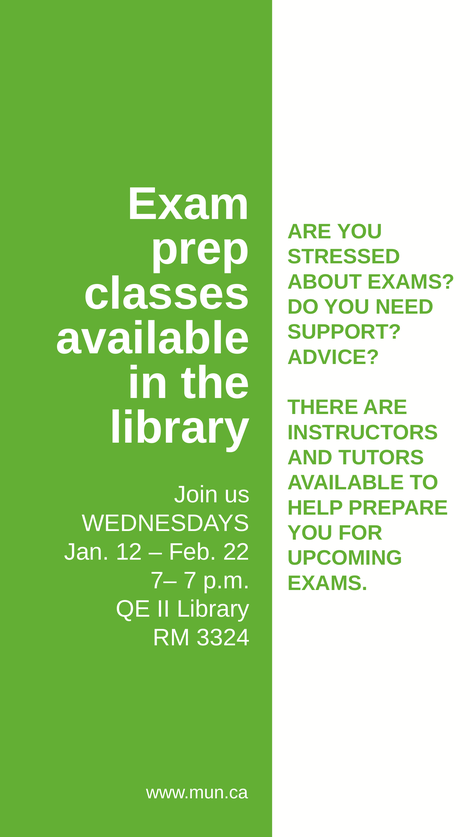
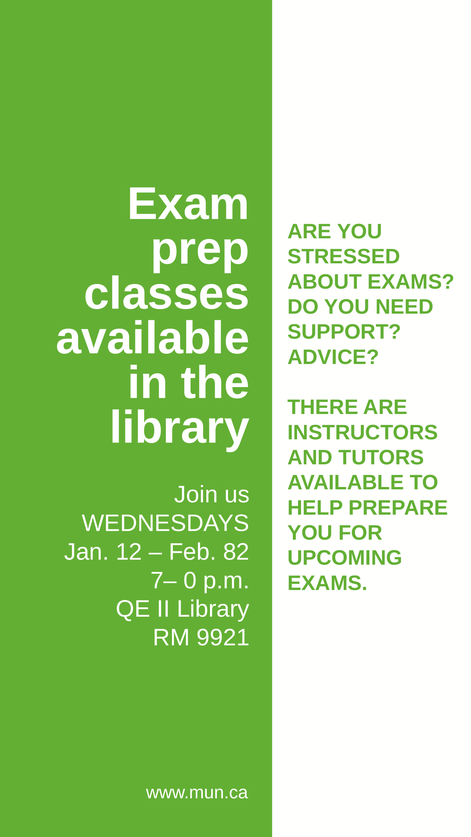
22: 22 -> 82 (236, 552)
7: 7 -> 0 (190, 581)
3324: 3324 -> 9921 (223, 638)
